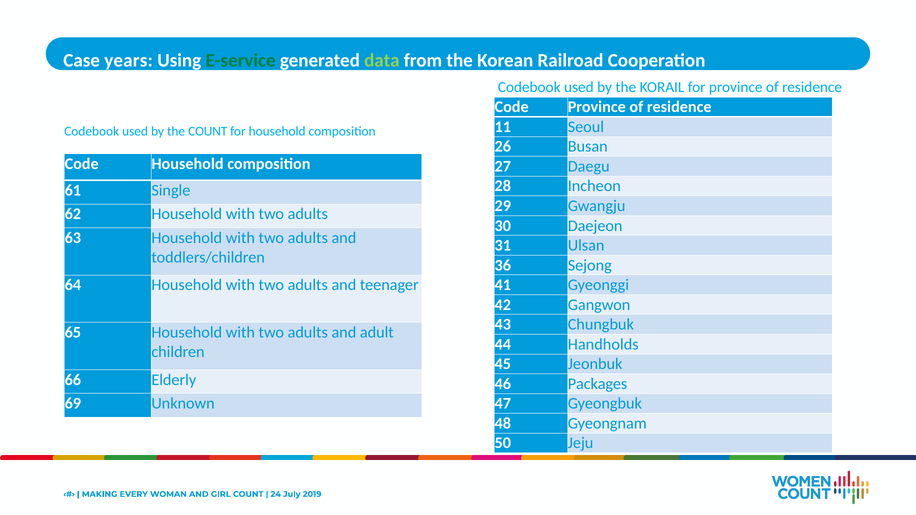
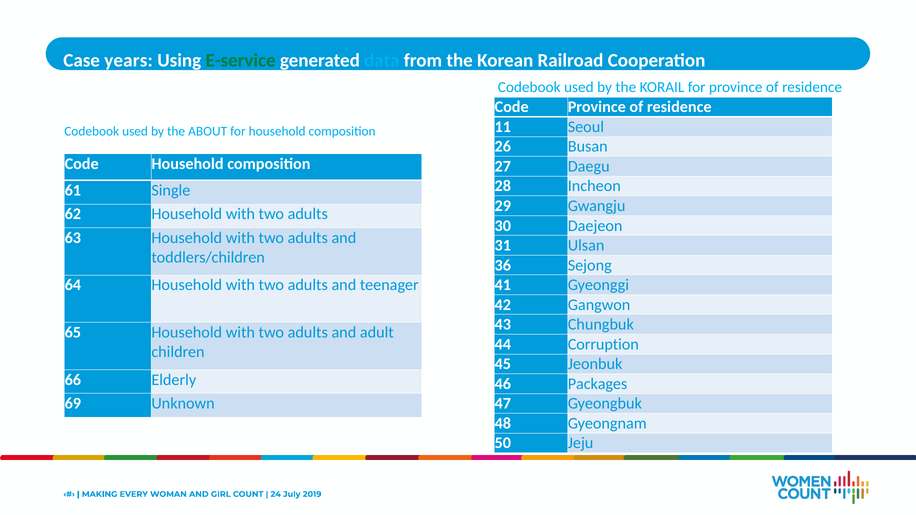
data colour: light green -> light blue (382, 60)
the COUNT: COUNT -> ABOUT (208, 132)
Handholds: Handholds -> Corruption (603, 344)
